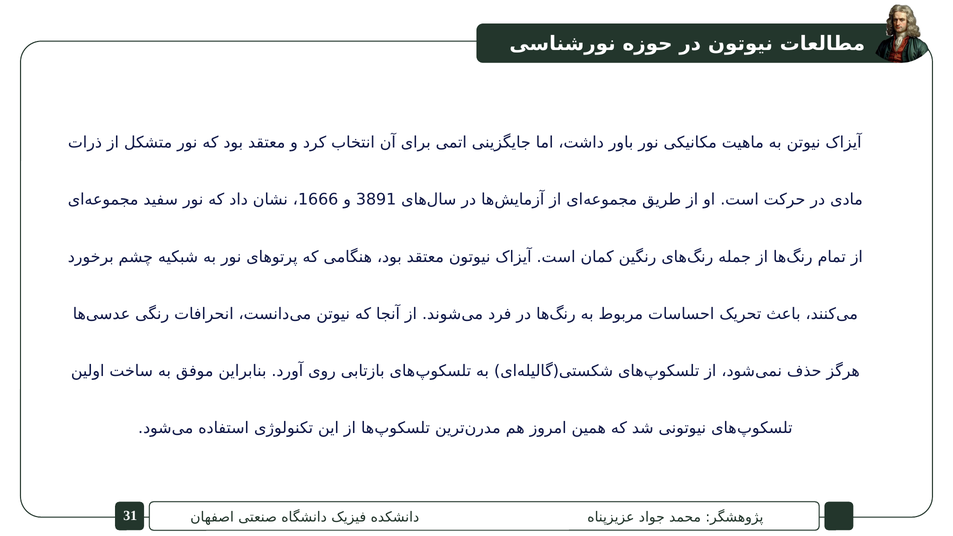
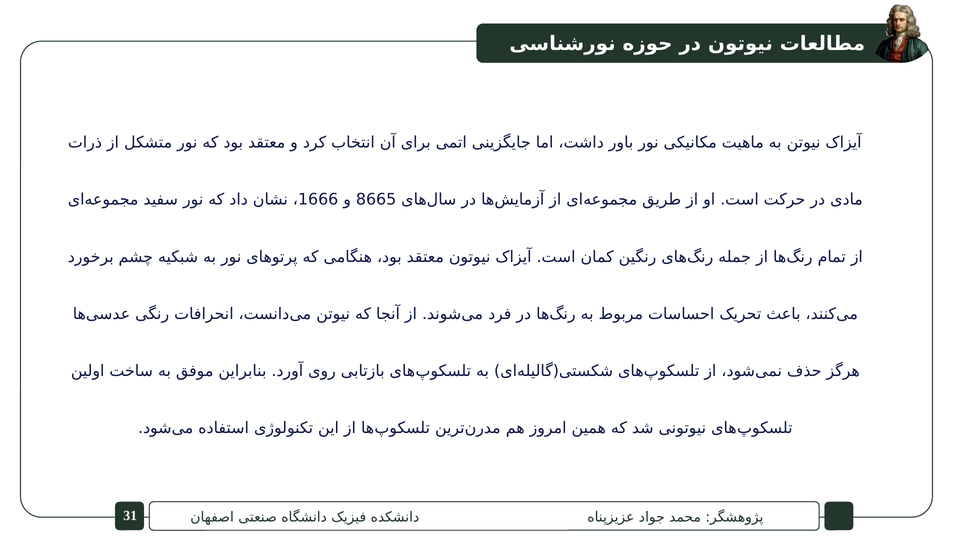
3891: 3891 -> 8665 (376, 200)
